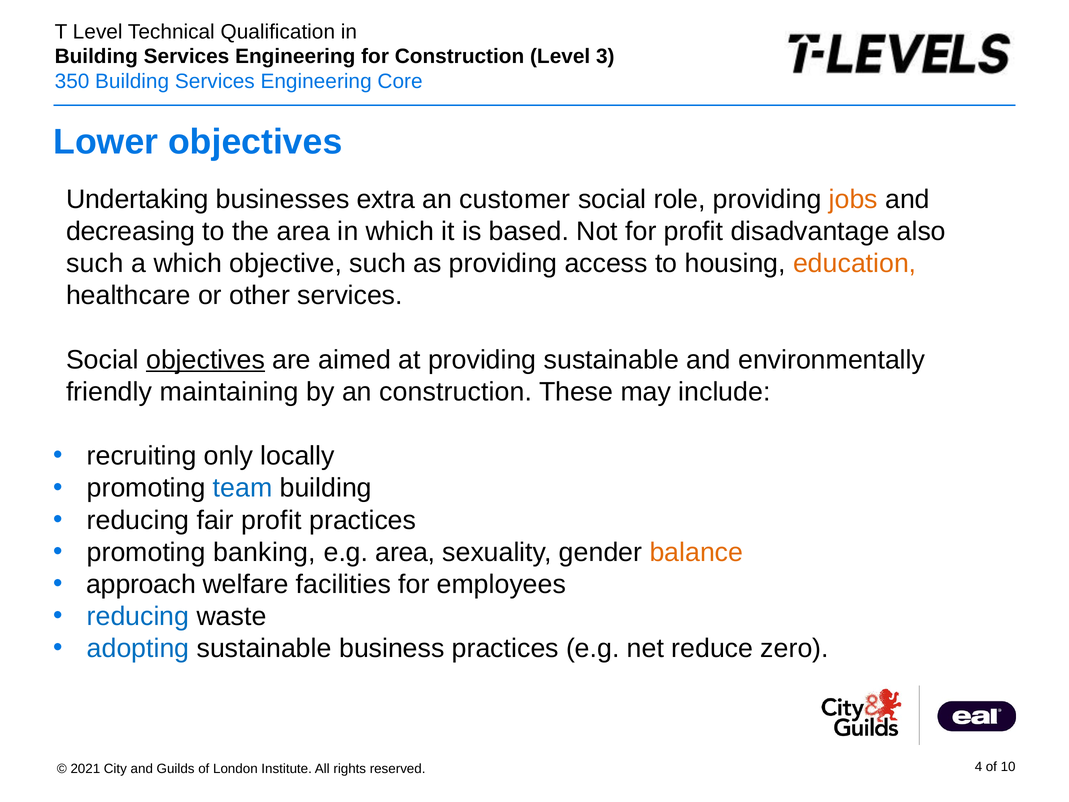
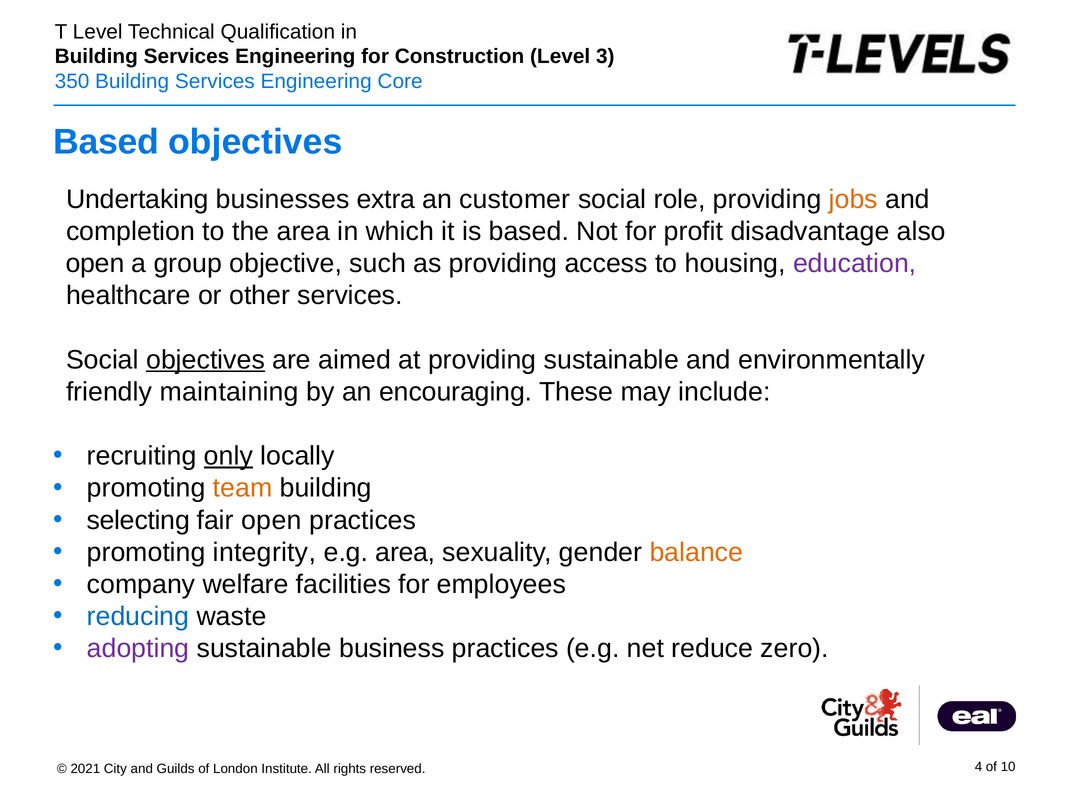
Lower: Lower -> Based (106, 142)
decreasing: decreasing -> completion (131, 231)
such: such -> open (95, 263)
a which: which -> group (188, 263)
education colour: orange -> purple (855, 263)
an construction: construction -> encouraging (456, 392)
only underline: none -> present (228, 456)
team colour: blue -> orange (243, 488)
reducing: reducing -> selecting (138, 520)
fair profit: profit -> open (271, 520)
banking: banking -> integrity (264, 552)
approach: approach -> company (141, 584)
adopting colour: blue -> purple (138, 648)
